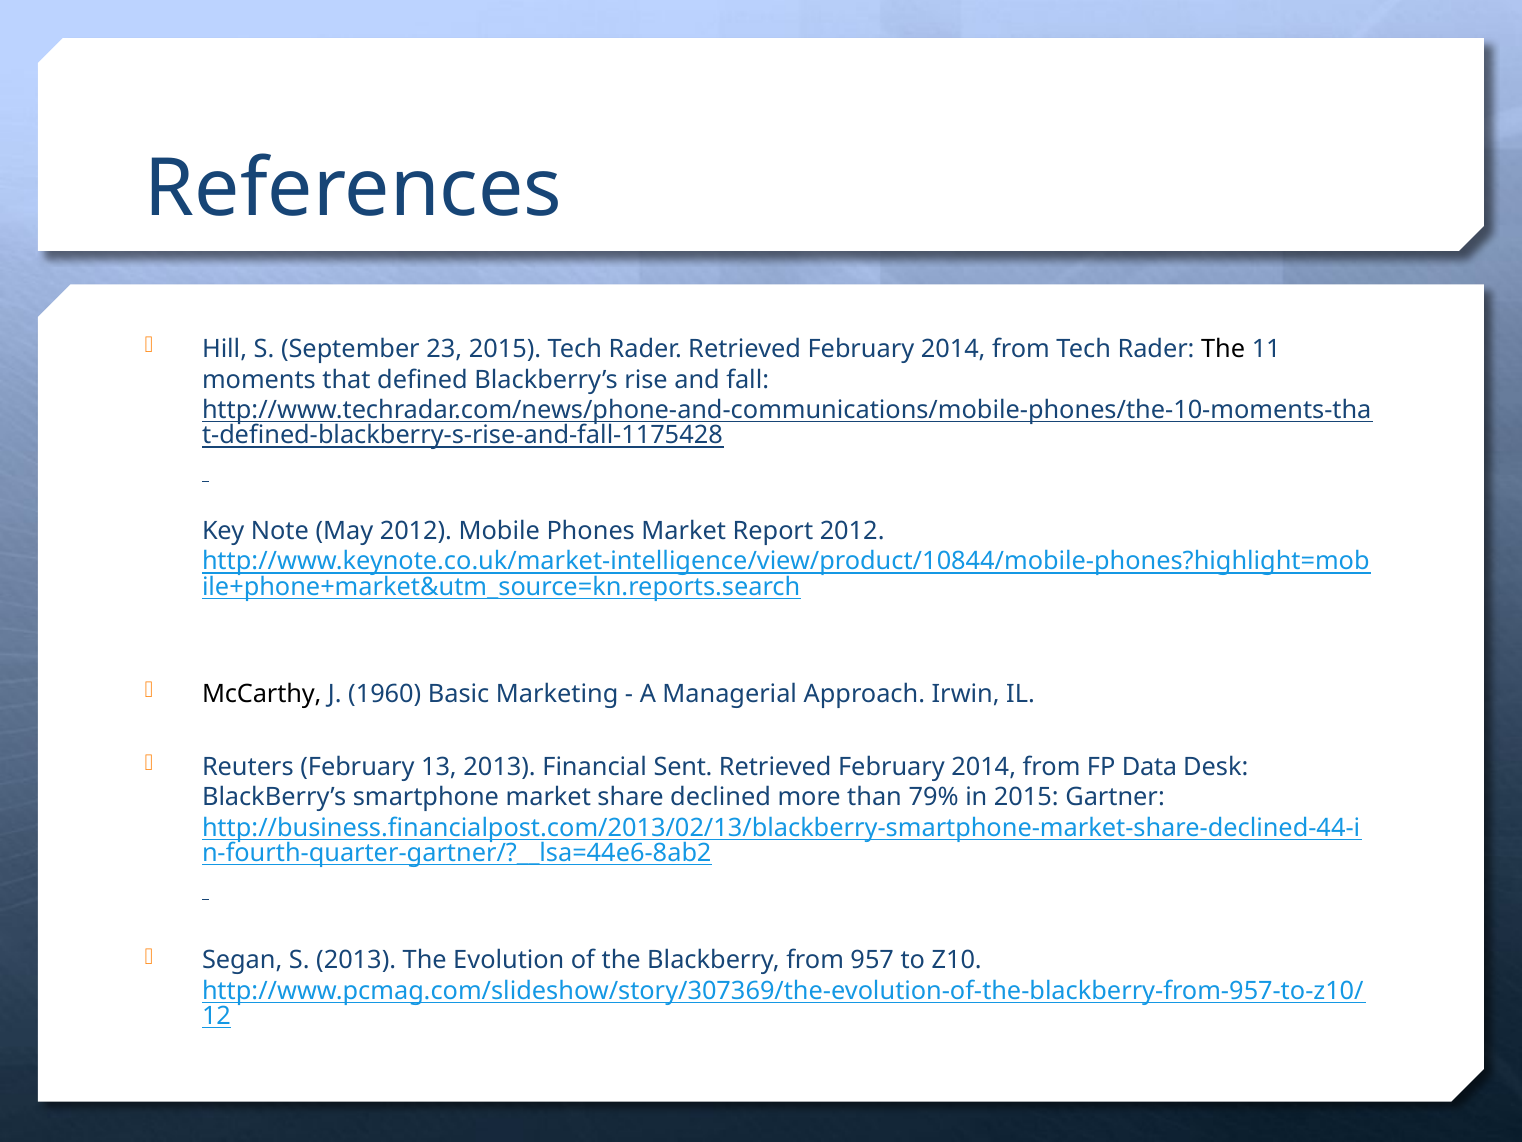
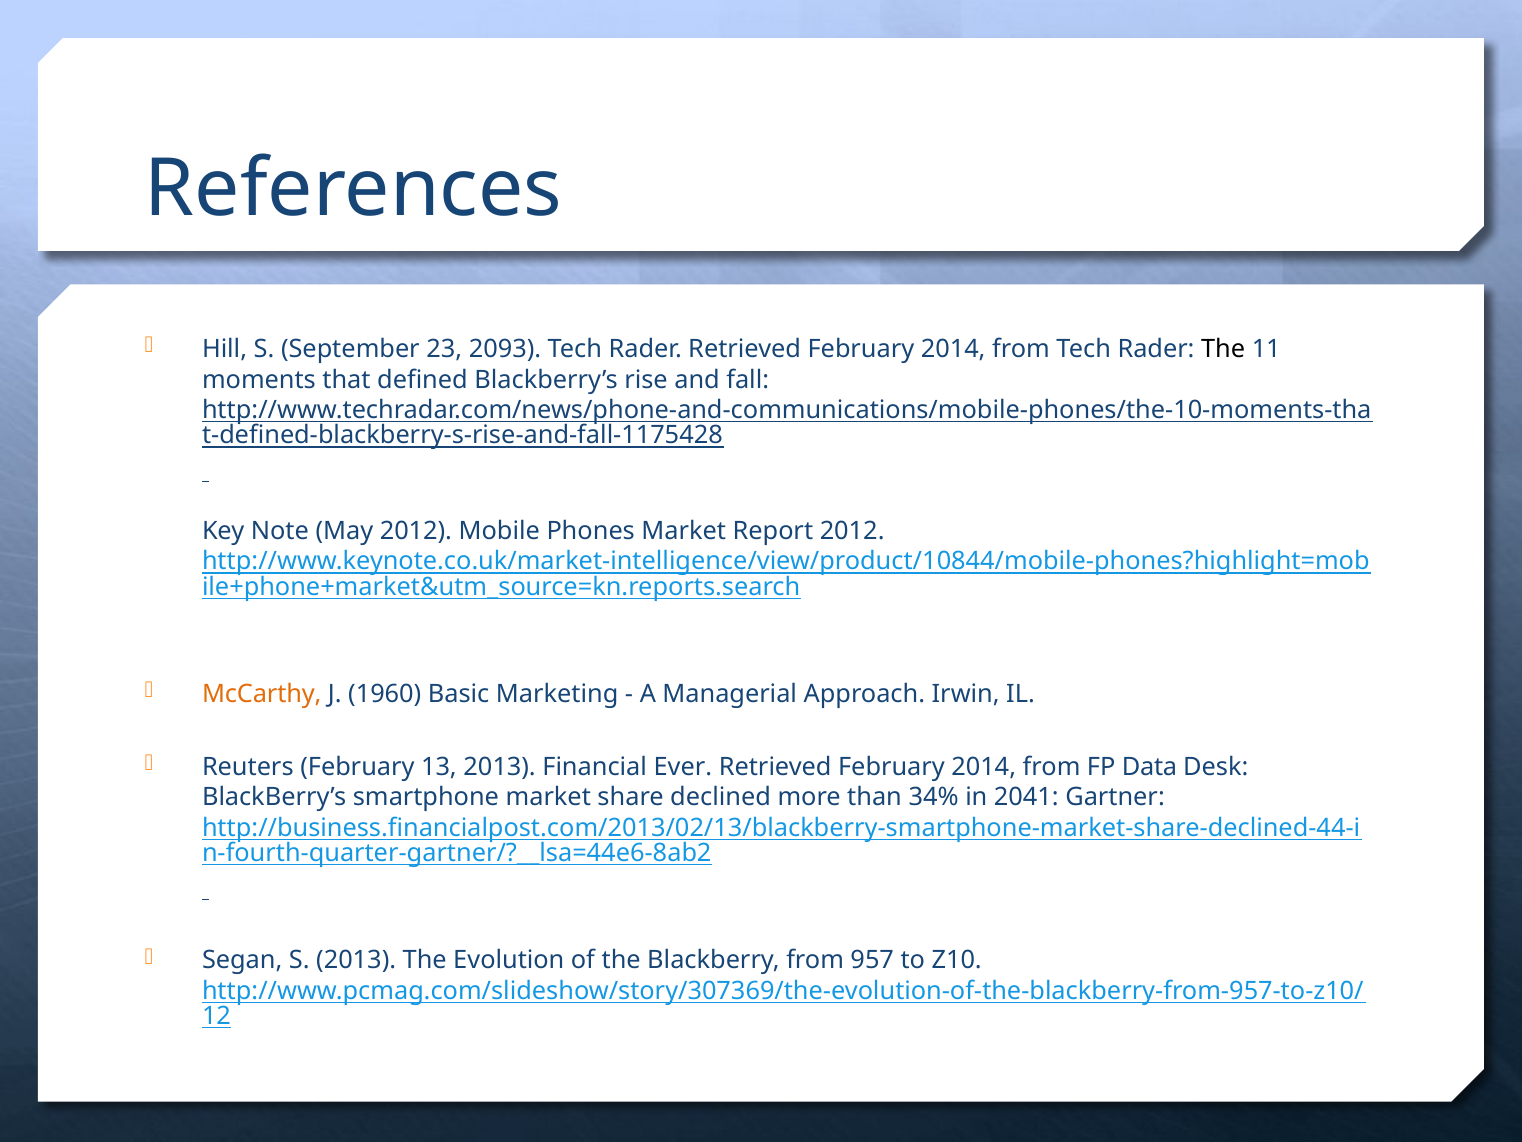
23 2015: 2015 -> 2093 (505, 349)
McCarthy colour: black -> orange (262, 694)
Sent: Sent -> Ever (683, 767)
79%: 79% -> 34% (934, 797)
in 2015: 2015 -> 2041 (1026, 797)
